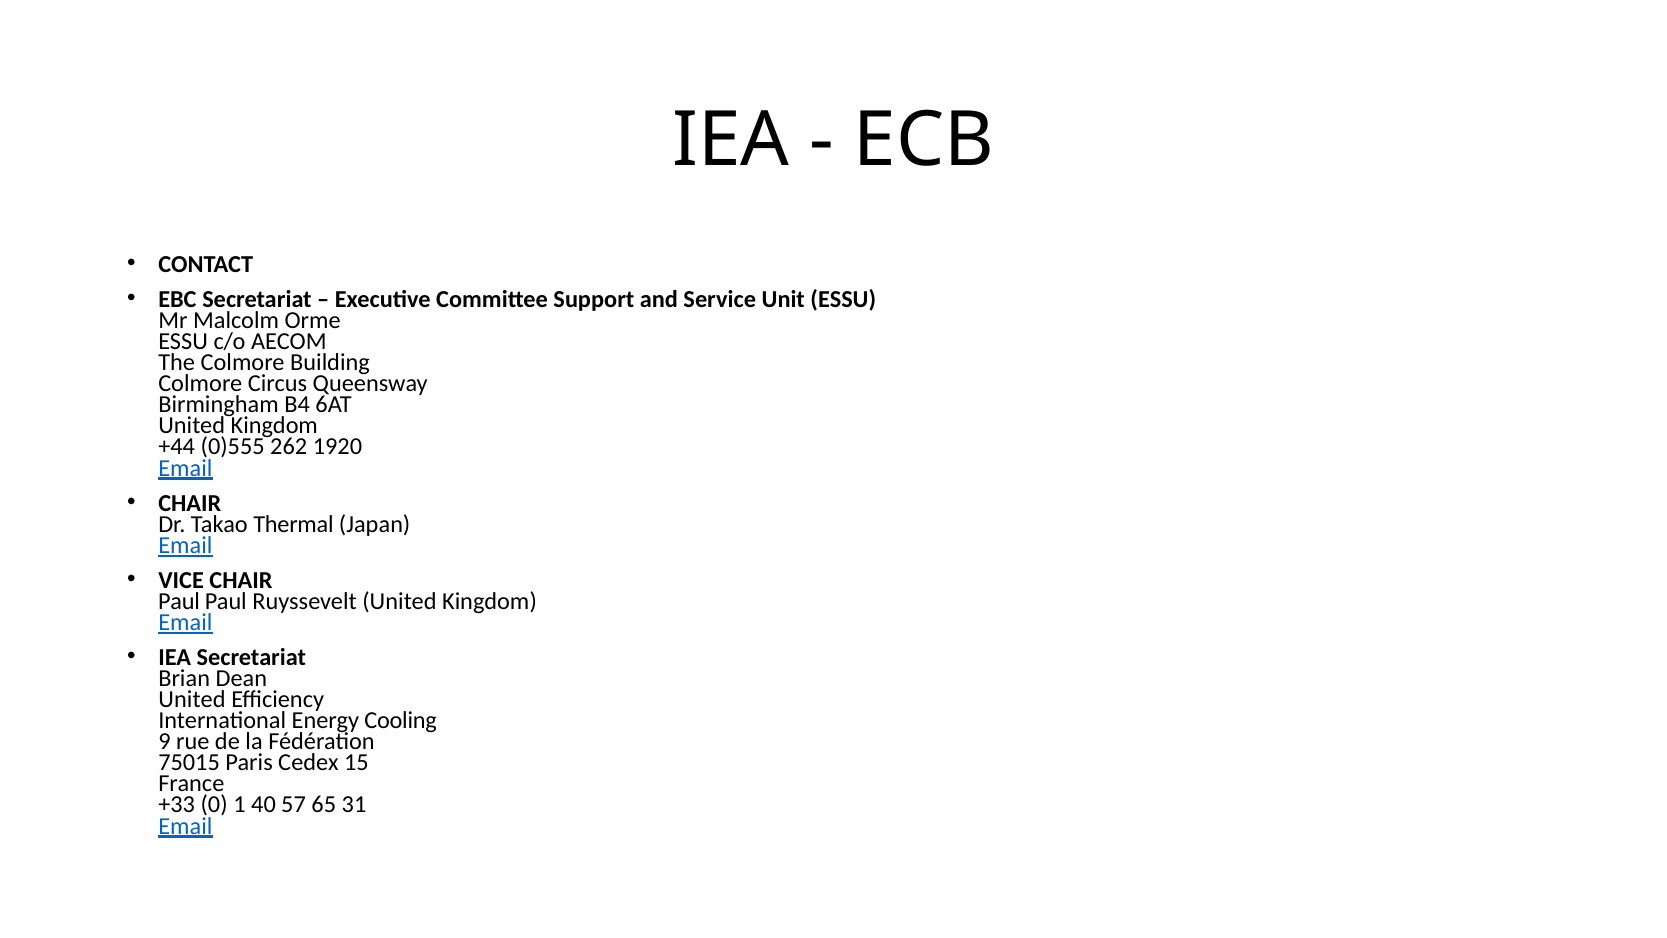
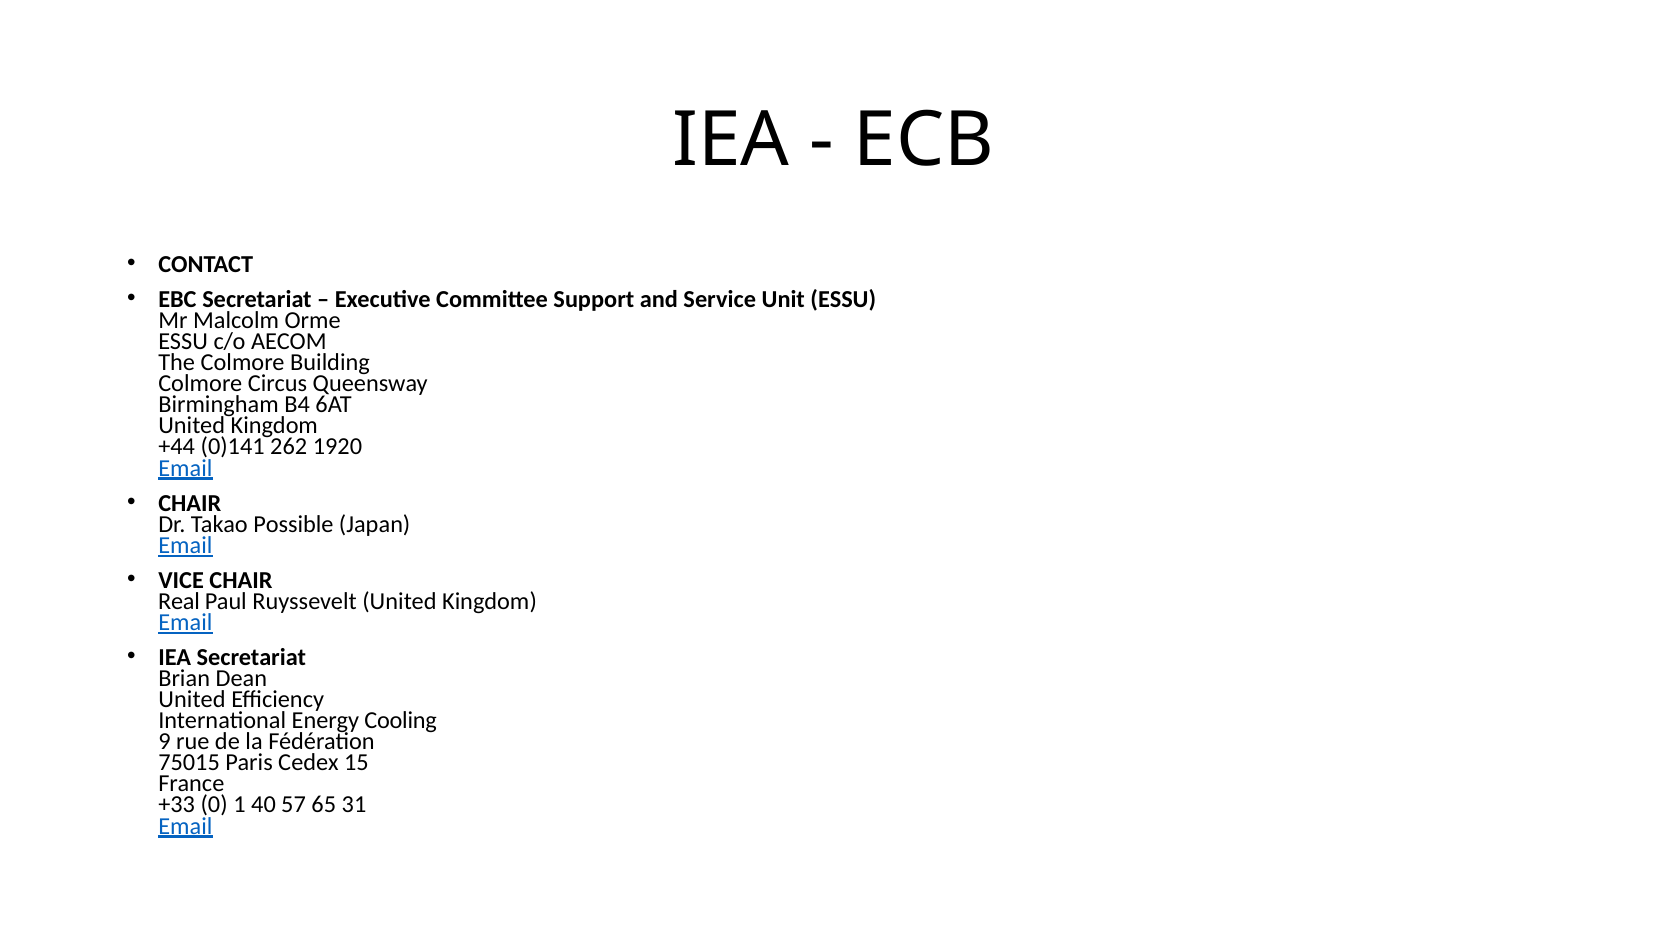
0)555: 0)555 -> 0)141 (233, 447)
Thermal: Thermal -> Possible (293, 524)
Paul: Paul -> Real (179, 601)
